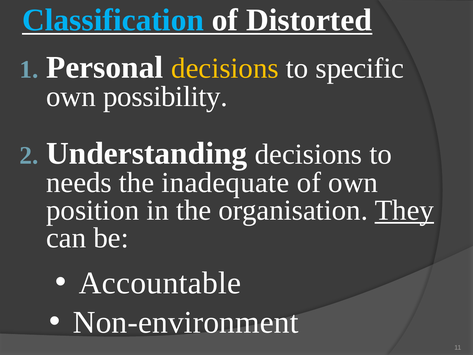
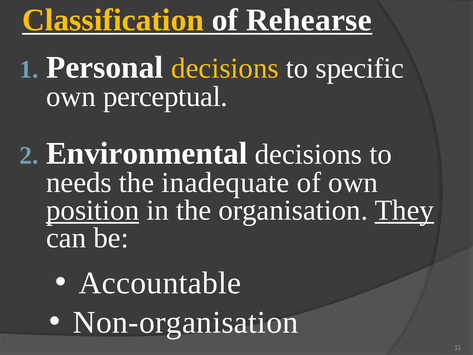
Classification colour: light blue -> yellow (113, 20)
Distorted: Distorted -> Rehearse (309, 20)
possibility: possibility -> perceptual (165, 97)
Understanding: Understanding -> Environmental (147, 153)
position underline: none -> present (93, 210)
Non-environment: Non-environment -> Non-organisation (186, 322)
